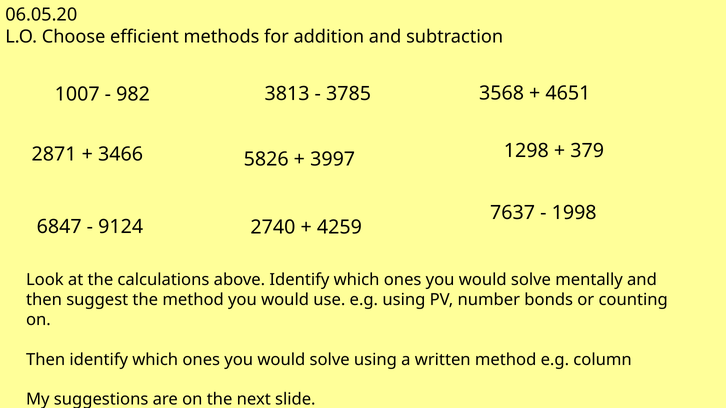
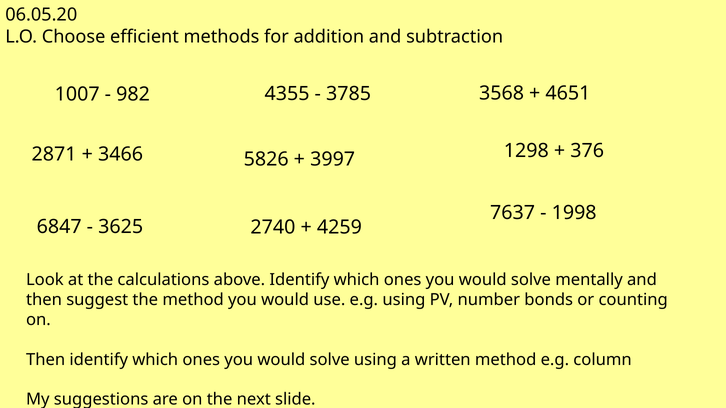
3813: 3813 -> 4355 (287, 94)
379: 379 -> 376 (587, 151)
9124: 9124 -> 3625 (121, 227)
